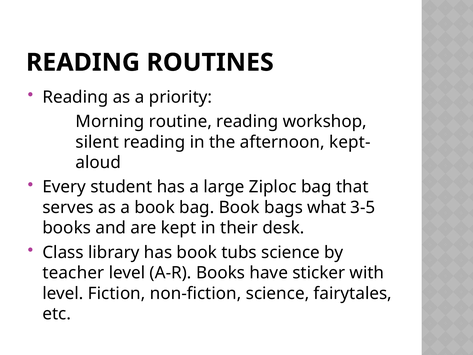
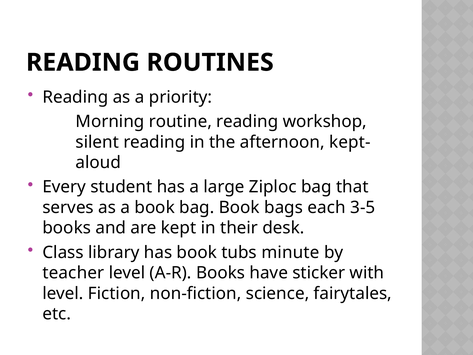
what: what -> each (327, 207)
tubs science: science -> minute (291, 252)
